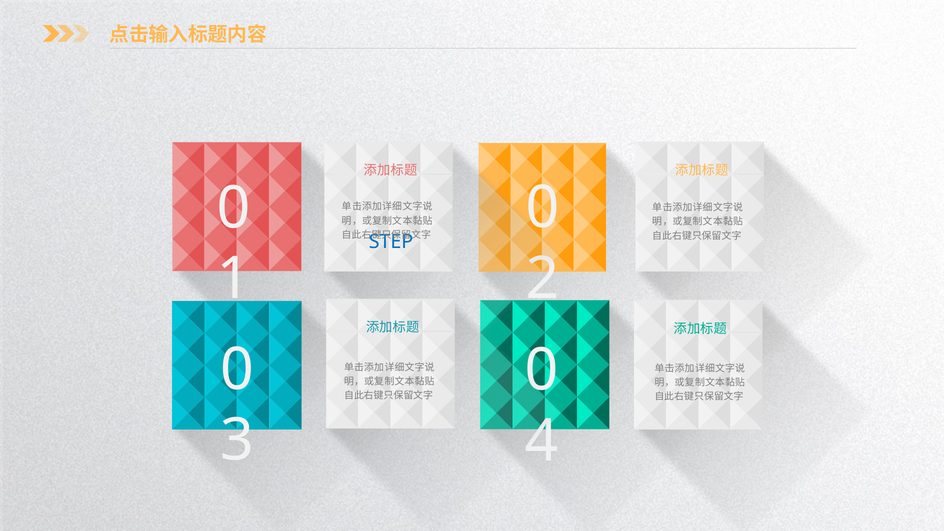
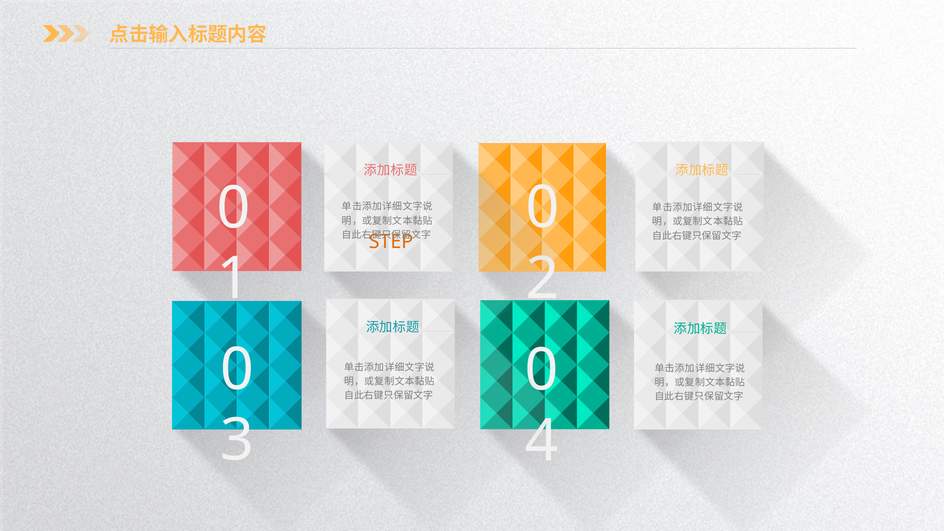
STEP colour: blue -> orange (391, 242)
